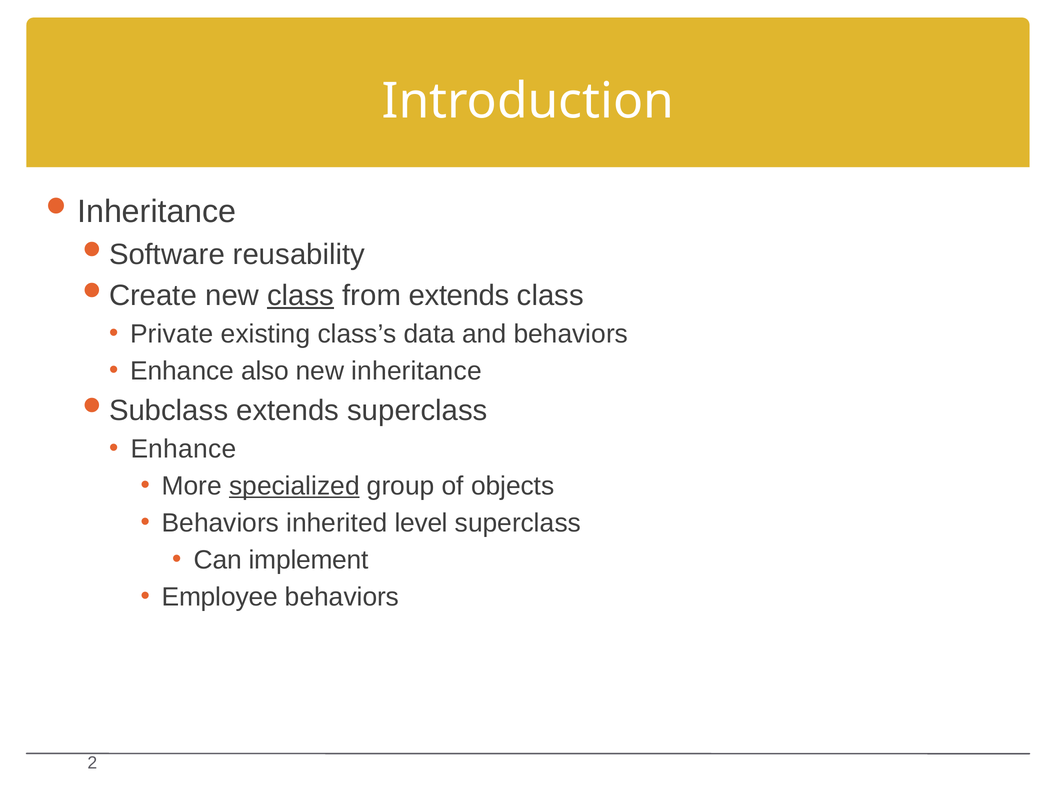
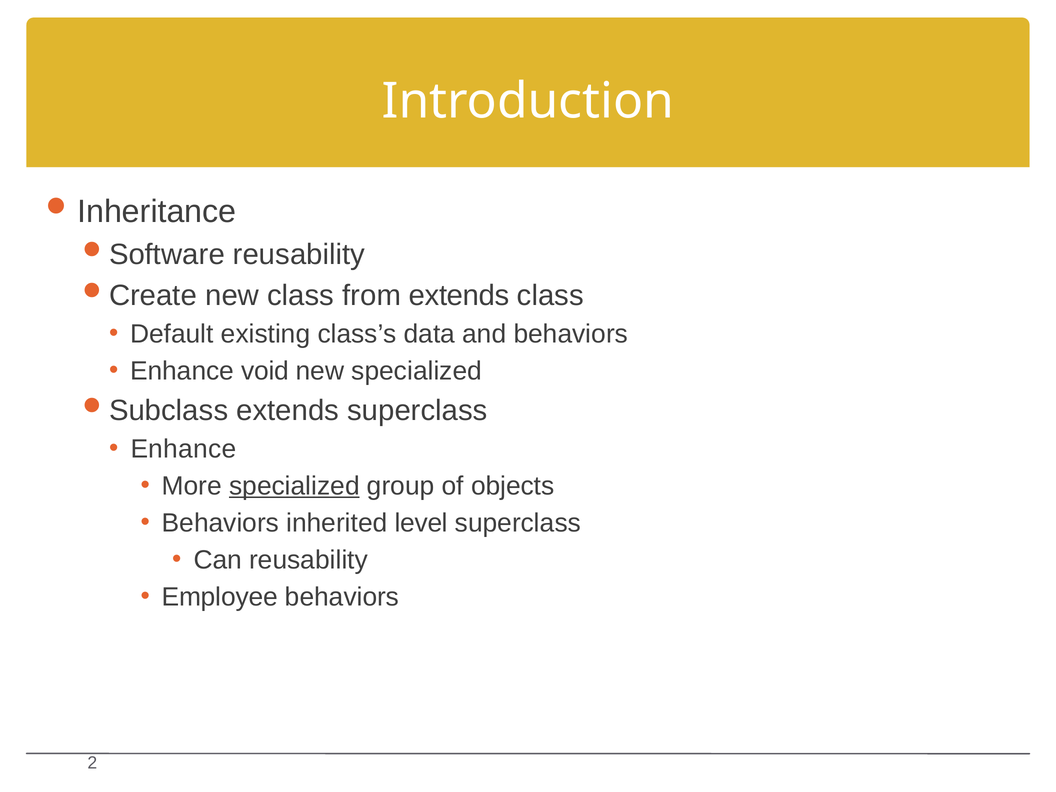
class underline: present -> none (301, 295)
Private: Private -> Default (172, 334)
also: also -> void (265, 371)
new inheritance: inheritance -> specialized (417, 371)
Can implement: implement -> reusability (309, 560)
